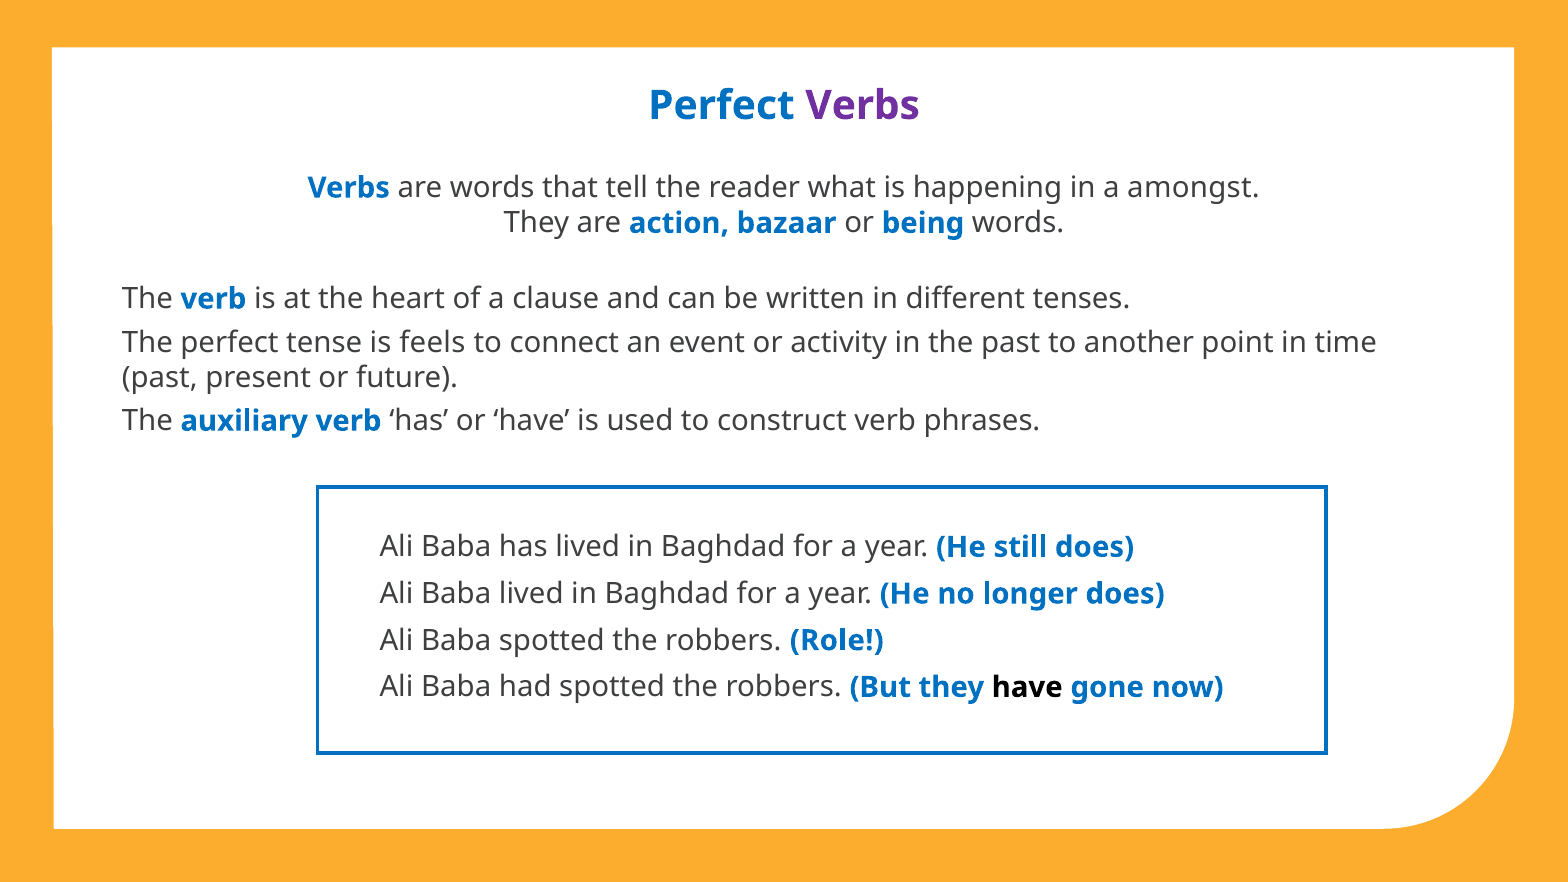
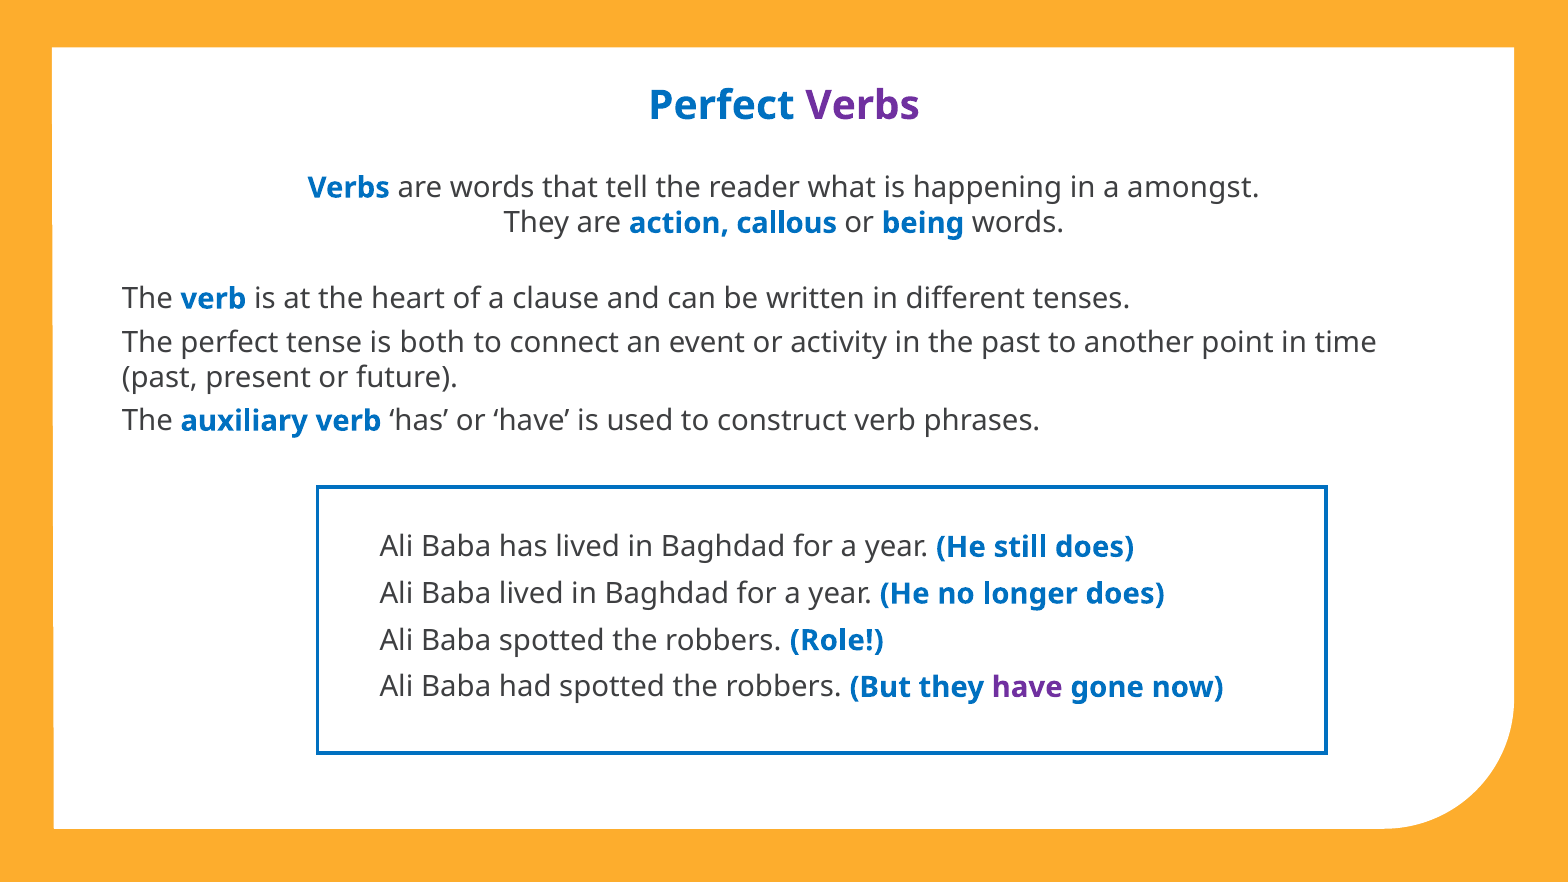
bazaar: bazaar -> callous (787, 223)
feels: feels -> both (432, 342)
have colour: black -> purple (1027, 687)
